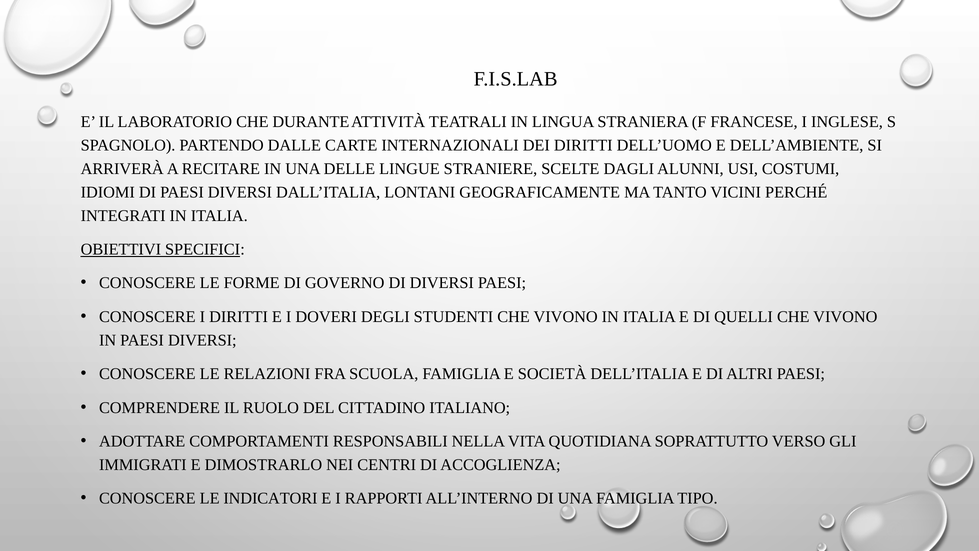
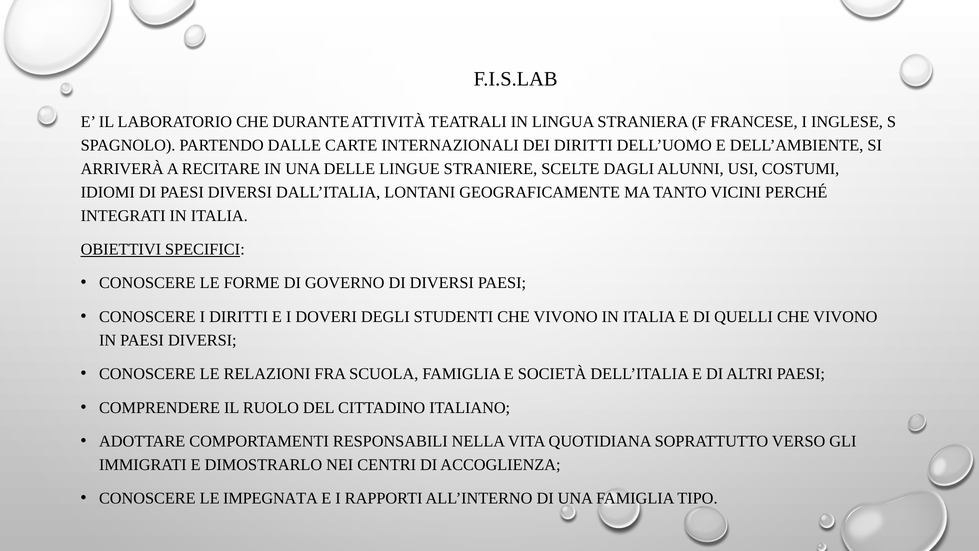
INDICATORI: INDICATORI -> IMPEGNATA (270, 498)
